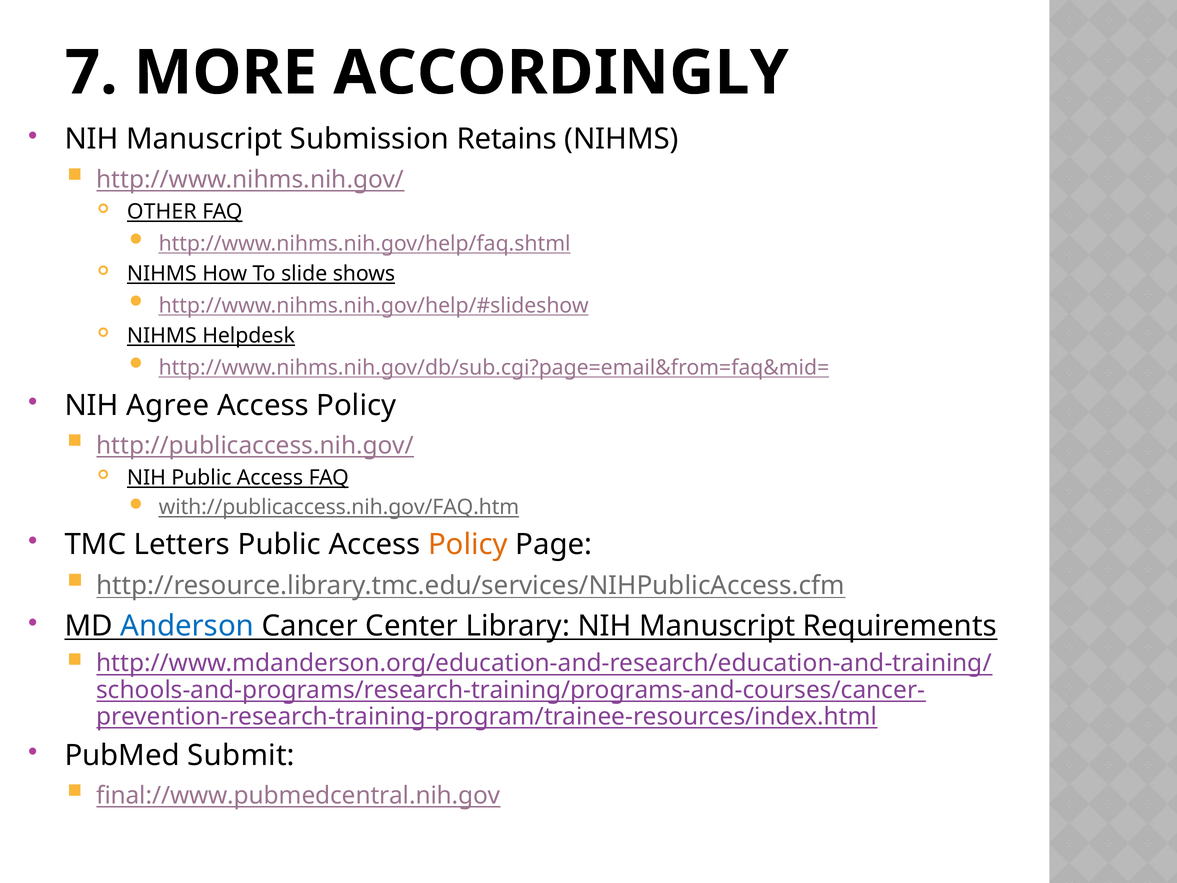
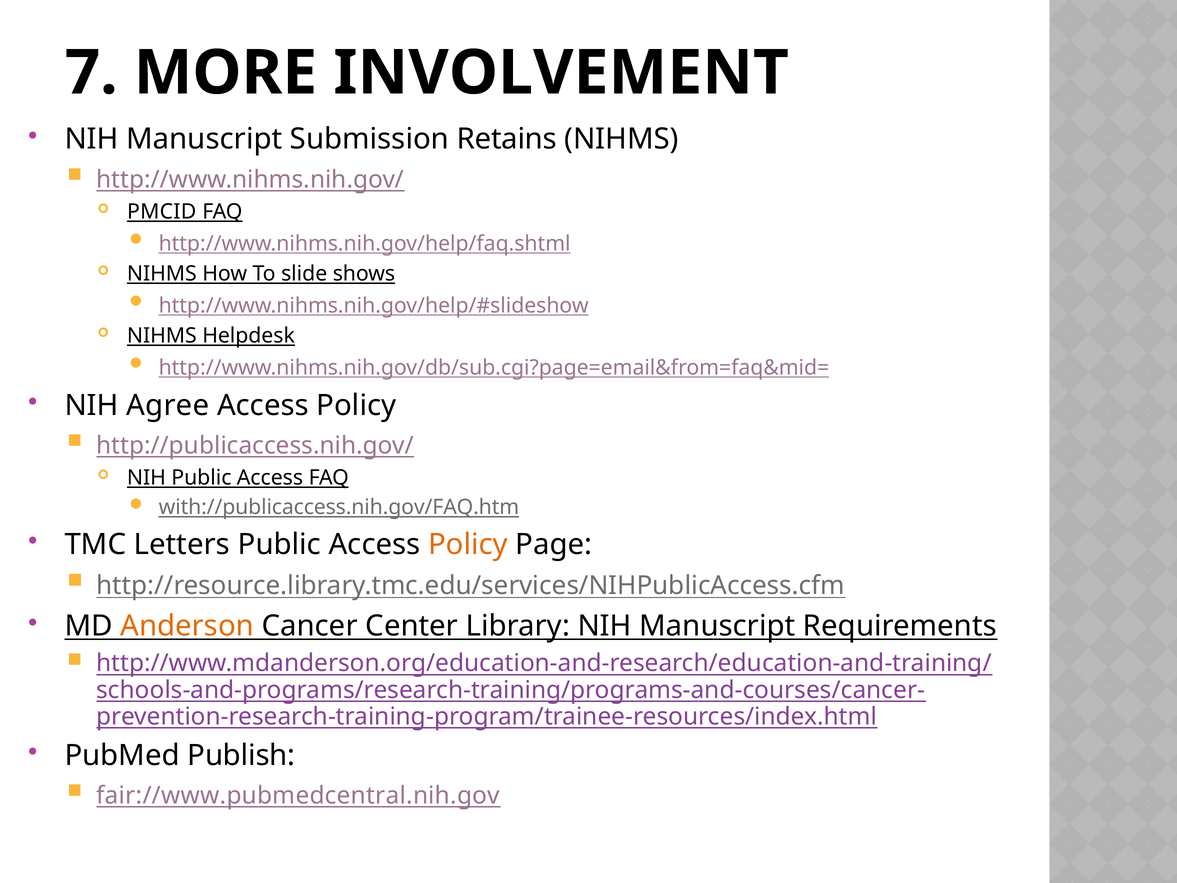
ACCORDINGLY: ACCORDINGLY -> INVOLVEMENT (561, 73)
OTHER: OTHER -> PMCID (162, 212)
Anderson colour: blue -> orange (187, 626)
Submit: Submit -> Publish (241, 755)
final://www.pubmedcentral.nih.gov: final://www.pubmedcentral.nih.gov -> fair://www.pubmedcentral.nih.gov (298, 795)
